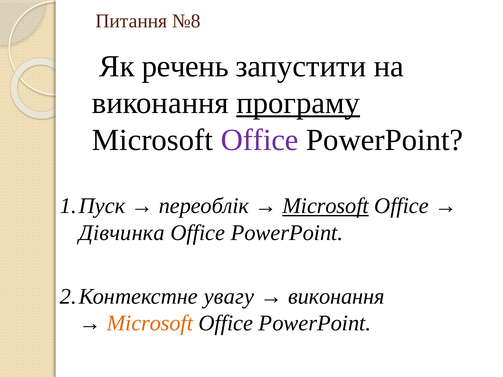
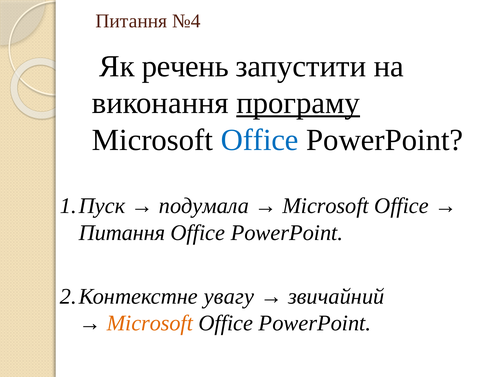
№8: №8 -> №4 (186, 21)
Office colour: purple -> blue (260, 140)
переоблік: переоблік -> подумала (204, 206)
Microsoft underline: present -> none (326, 206)
Дівчинка: Дівчинка -> Питання (122, 233)
виконання: виконання -> звичайний (336, 297)
